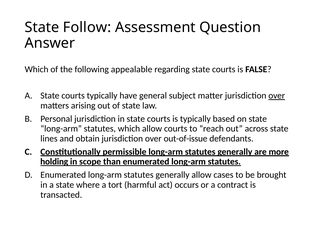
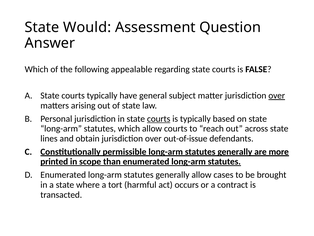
Follow: Follow -> Would (87, 27)
courts underline: none -> present (159, 119)
holding: holding -> printed (54, 161)
